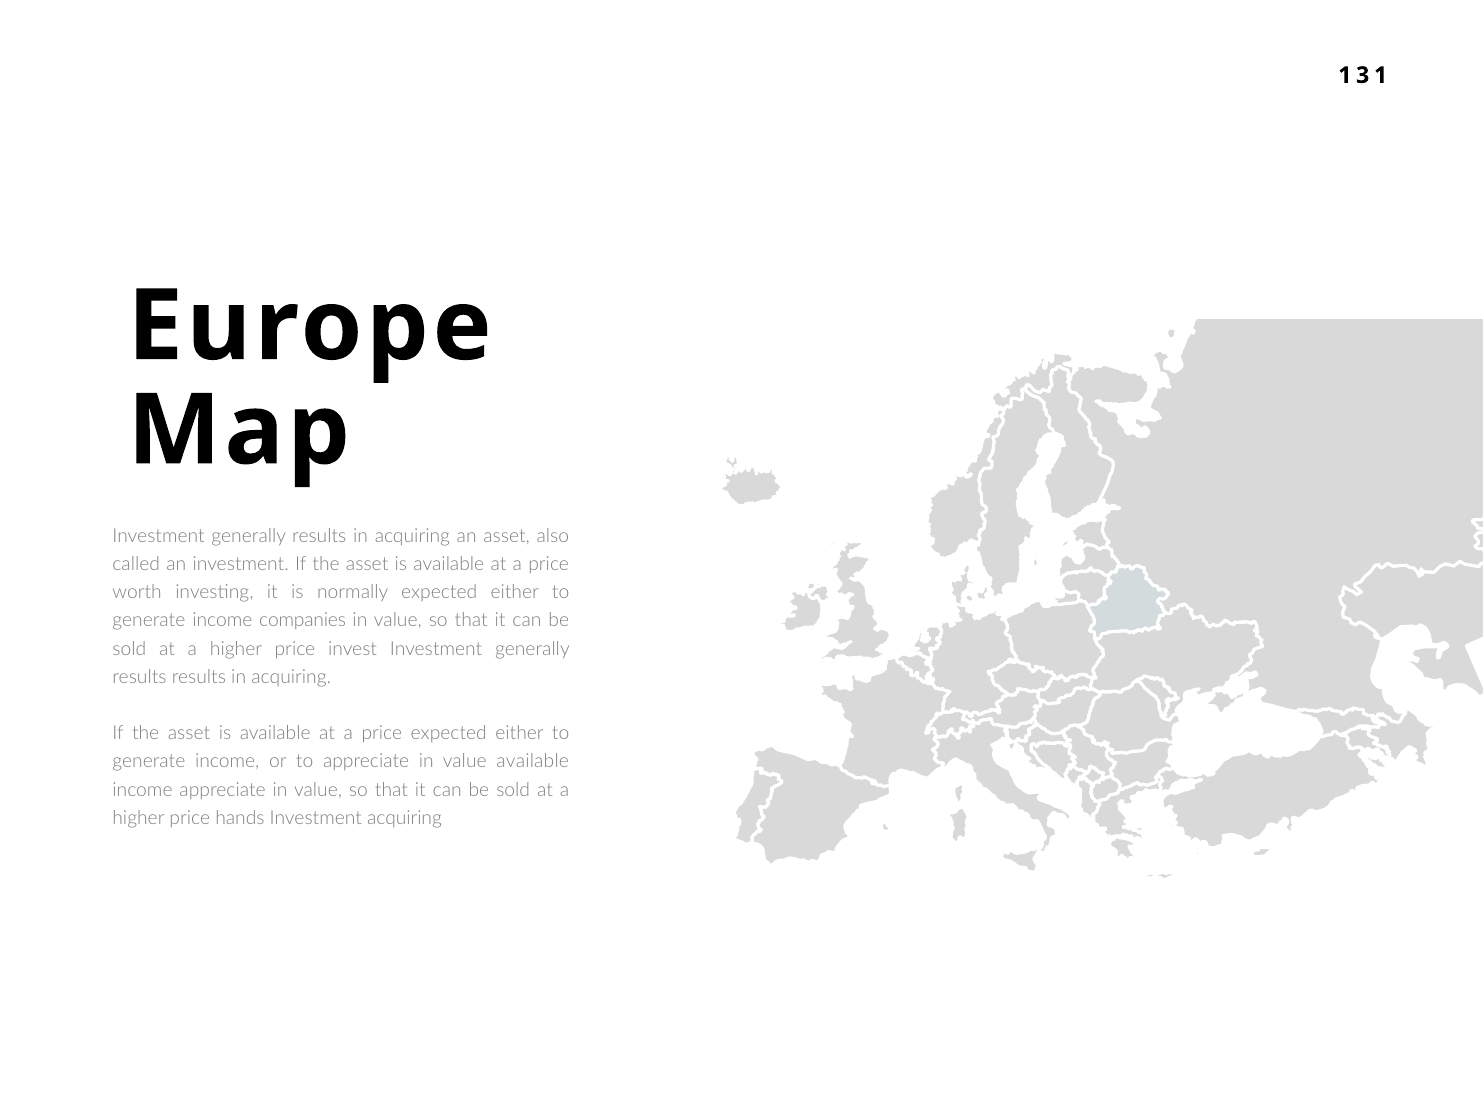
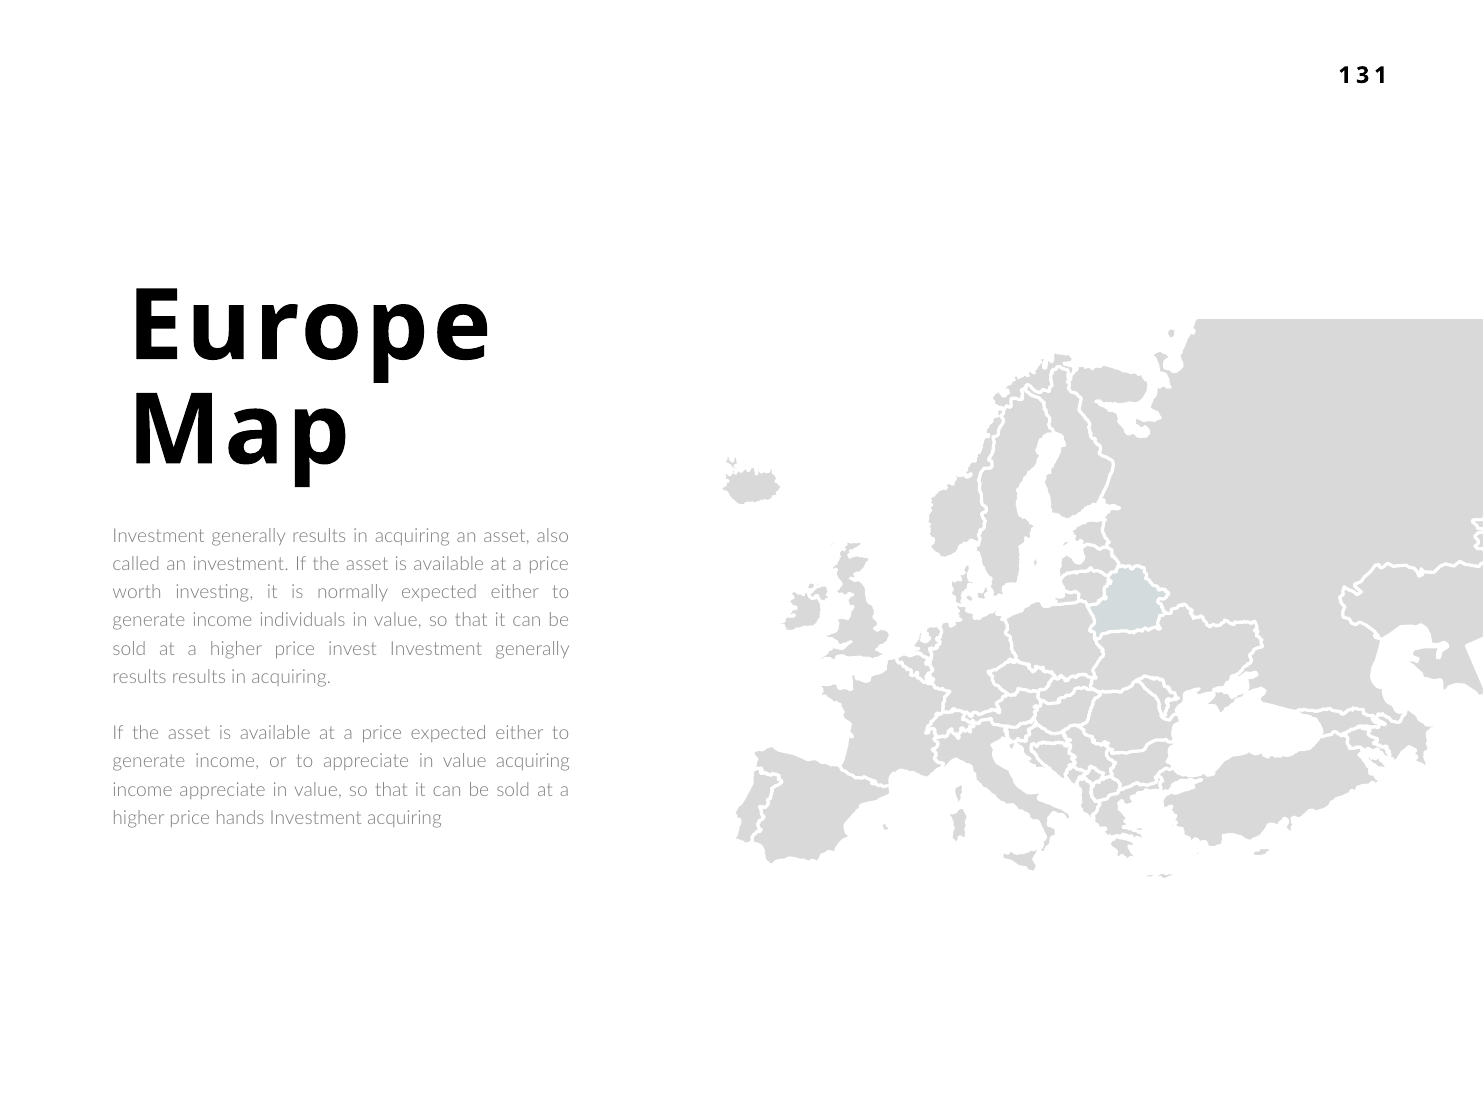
companies: companies -> individuals (303, 620)
value available: available -> acquiring (533, 762)
